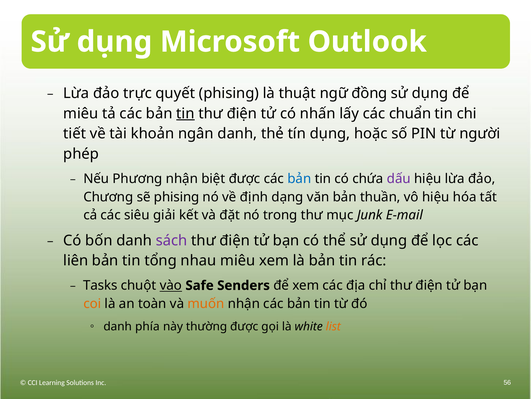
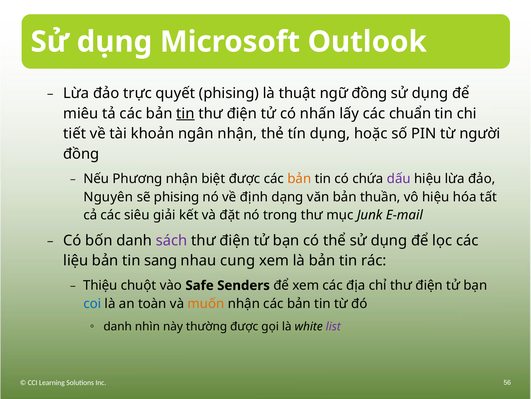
ngân danh: danh -> nhận (237, 133)
phép: phép -> đồng (81, 154)
bản colour: blue -> orange (299, 178)
Chương: Chương -> Nguyên (108, 197)
liên: liên -> liệu (76, 260)
tổng: tổng -> sang (161, 260)
nhau miêu: miêu -> cung (238, 260)
Tasks: Tasks -> Thiệu (100, 285)
vào underline: present -> none (171, 285)
coi colour: orange -> blue (92, 303)
phía: phía -> nhìn (147, 326)
list colour: orange -> purple (333, 326)
